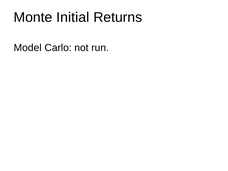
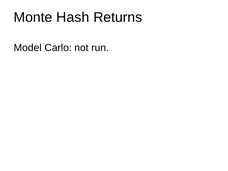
Initial: Initial -> Hash (73, 17)
